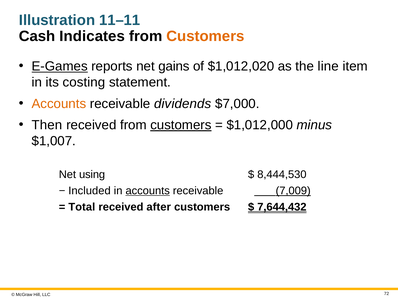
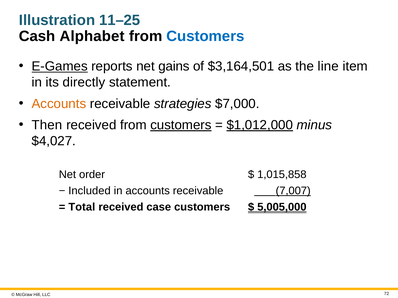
11–11: 11–11 -> 11–25 (120, 20)
Indicates: Indicates -> Alphabet (92, 36)
Customers colour: orange -> blue (205, 36)
$1,012,020: $1,012,020 -> $3,164,501 (241, 66)
costing: costing -> directly (84, 82)
dividends: dividends -> strategies (183, 104)
$1,012,000 underline: none -> present (260, 125)
$1,007: $1,007 -> $4,027 (54, 141)
using: using -> order (92, 175)
8,444,530: 8,444,530 -> 1,015,858 (282, 175)
accounts underline: present -> none (148, 191)
7,009: 7,009 -> 7,007 (293, 191)
after: after -> case (159, 207)
7,644,432: 7,644,432 -> 5,005,000 (282, 207)
